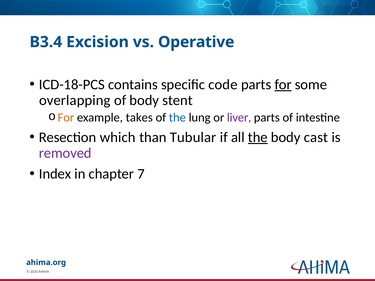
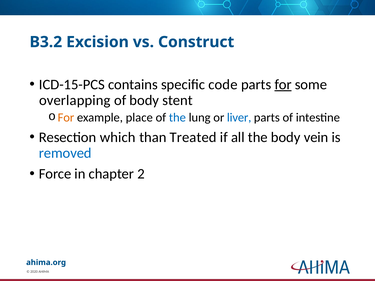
B3.4: B3.4 -> B3.2 (46, 42)
Operative: Operative -> Construct (196, 42)
ICD-18-PCS: ICD-18-PCS -> ICD-15-PCS (72, 85)
takes: takes -> place (139, 118)
liver colour: purple -> blue (239, 118)
Tubular: Tubular -> Treated (193, 137)
the underline: present -> none (258, 137)
cast: cast -> vein (316, 137)
removed colour: purple -> blue (65, 153)
Index: Index -> Force (55, 174)
7: 7 -> 2 (141, 174)
